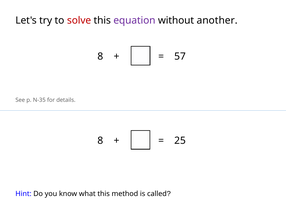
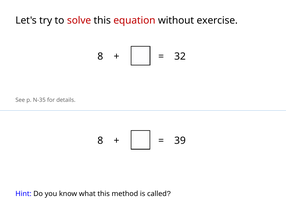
equation colour: purple -> red (135, 20)
another: another -> exercise (217, 20)
57: 57 -> 32 (180, 57)
25: 25 -> 39 (180, 141)
